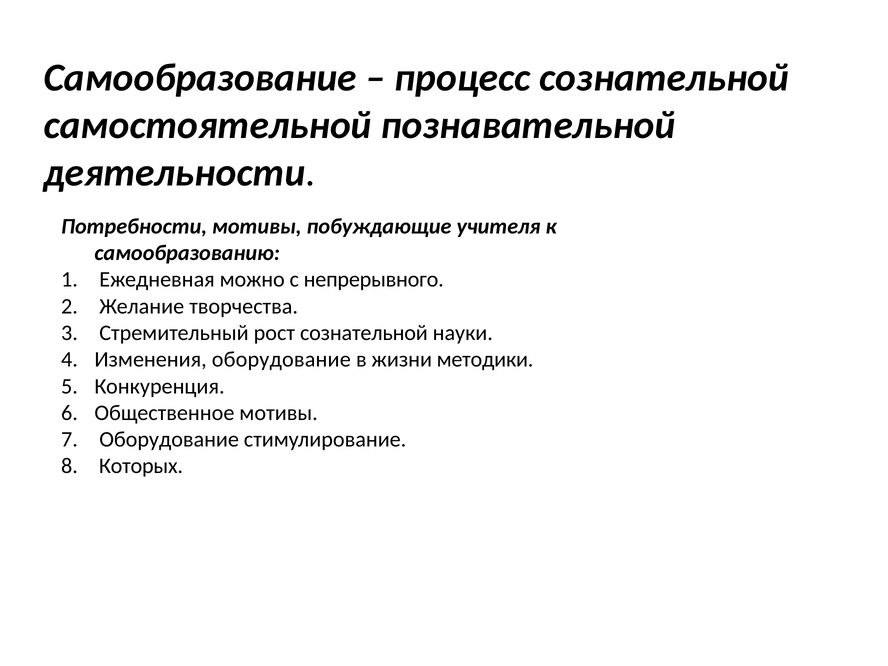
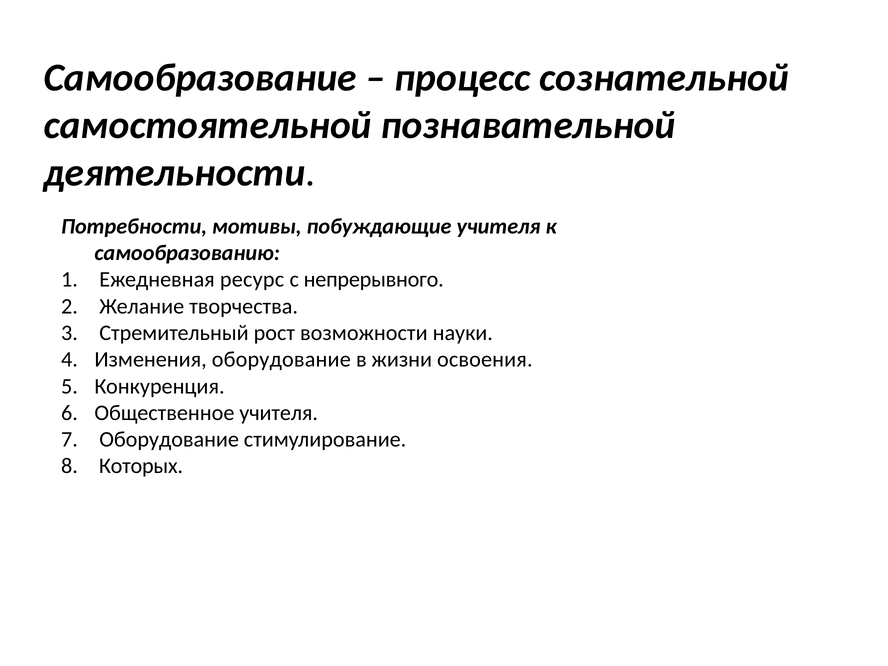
можно: можно -> ресурс (252, 280)
рост сознательной: сознательной -> возможности (364, 333)
методики: методики -> освоения (485, 360)
Общественное мотивы: мотивы -> учителя (279, 413)
